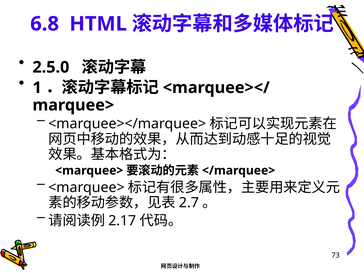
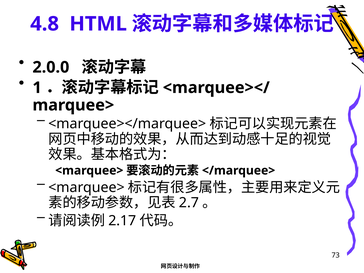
6.8: 6.8 -> 4.8 (45, 24)
2.5.0: 2.5.0 -> 2.0.0 (51, 67)
